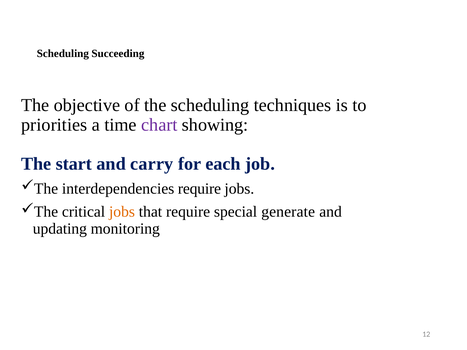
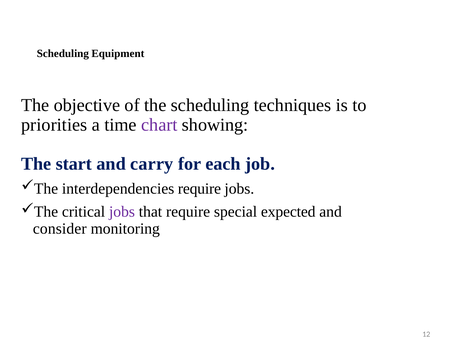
Succeeding: Succeeding -> Equipment (118, 53)
jobs colour: orange -> purple (122, 212)
generate: generate -> expected (288, 212)
updating: updating -> consider (60, 229)
